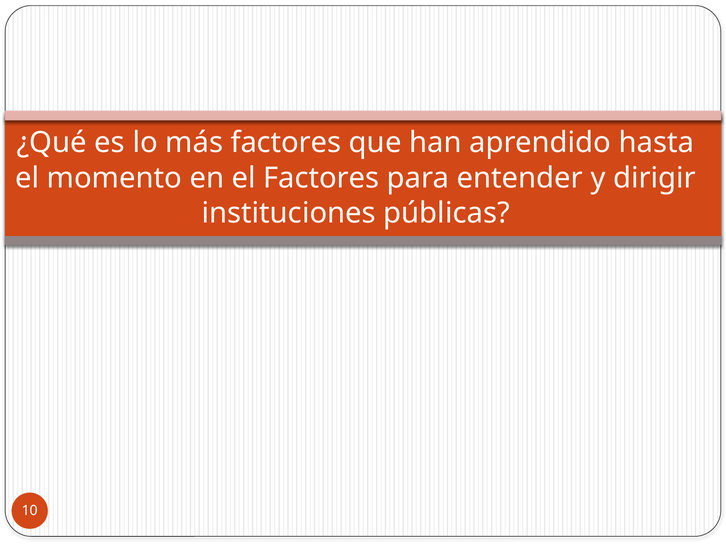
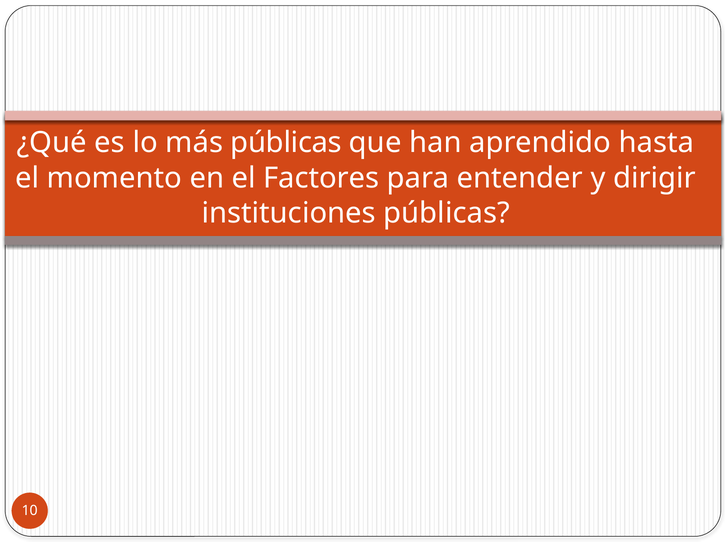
más factores: factores -> públicas (286, 143)
